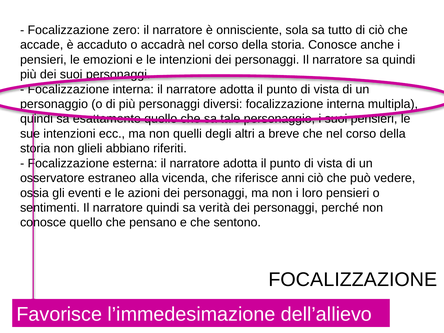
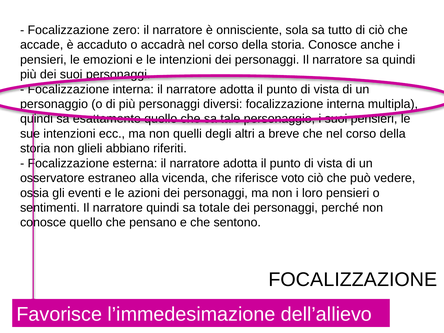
anni: anni -> voto (293, 178)
verità: verità -> totale (214, 208)
